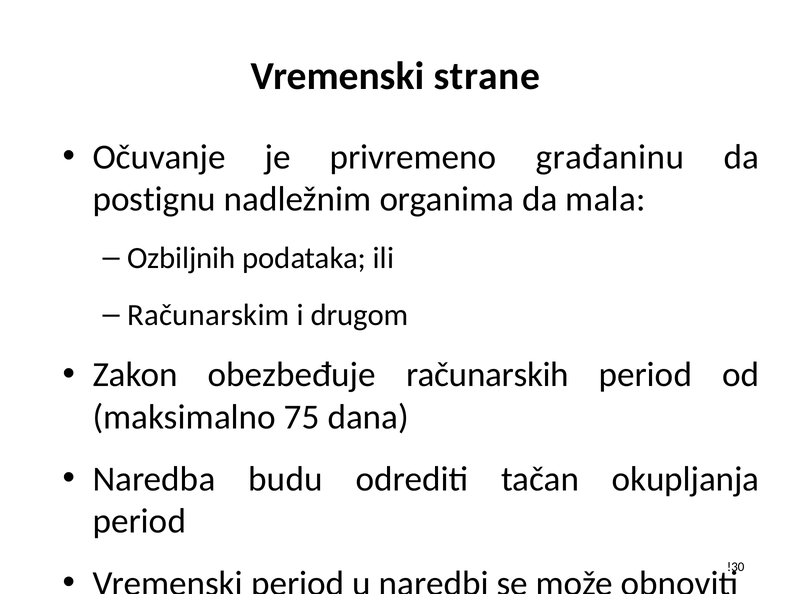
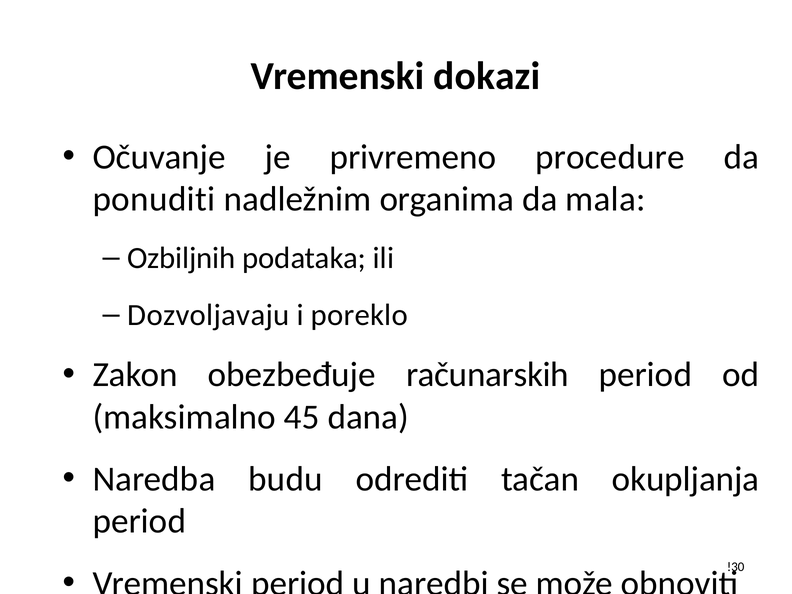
strane: strane -> dokazi (487, 76)
građaninu: građaninu -> procedure (610, 157)
postignu: postignu -> ponuditi (154, 199)
Računarskim: Računarskim -> Dozvoljavaju (208, 315)
drugom: drugom -> poreklo (359, 315)
75: 75 -> 45 (302, 417)
